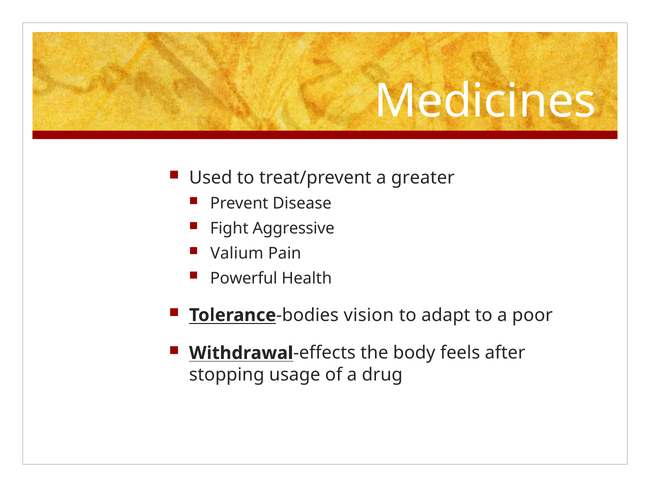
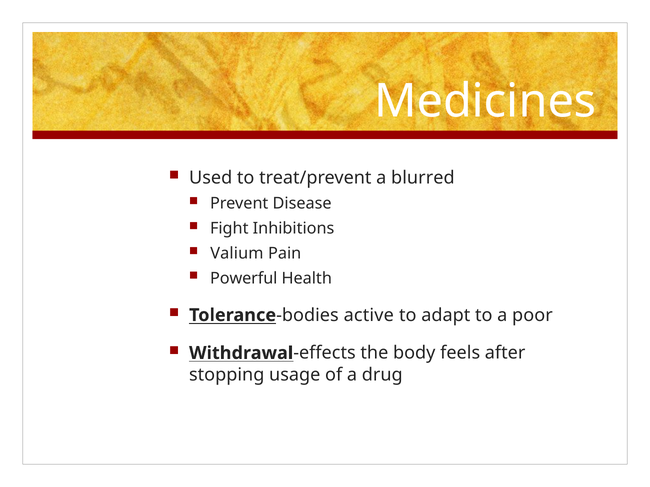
greater: greater -> blurred (423, 178)
Aggressive: Aggressive -> Inhibitions (294, 229)
vision: vision -> active (369, 315)
